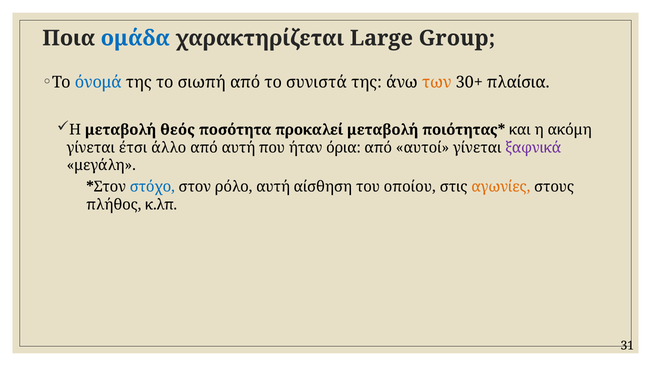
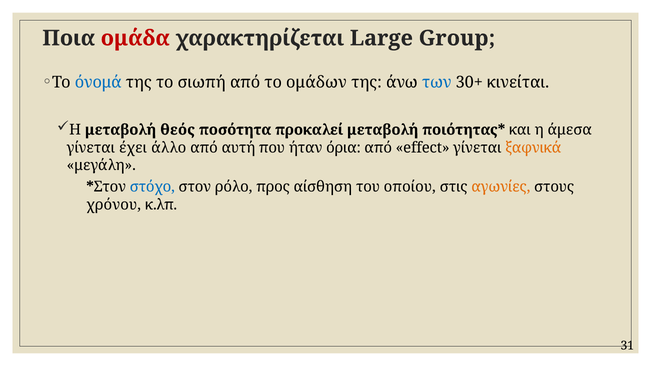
ομάδα colour: blue -> red (135, 38)
συνιστά: συνιστά -> ομάδων (316, 82)
των colour: orange -> blue (437, 82)
πλαίσια: πλαίσια -> κινείται (518, 82)
ακόμη: ακόμη -> άμεσα (570, 130)
έτσι: έτσι -> έχει (133, 148)
αυτοί: αυτοί -> effect (423, 148)
ξαφνικά colour: purple -> orange (533, 148)
ρόλο αυτή: αυτή -> προς (273, 187)
πλήθος: πλήθος -> χρόνου (114, 205)
